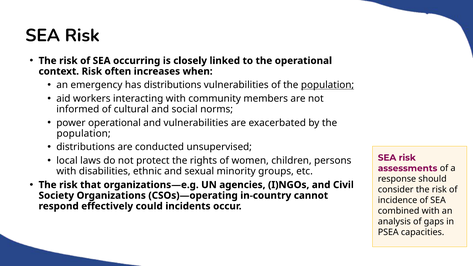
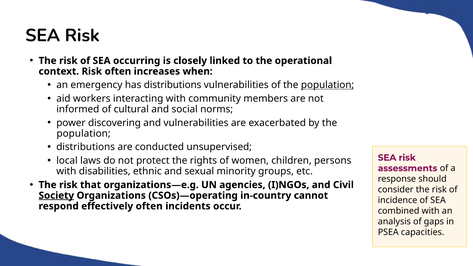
power operational: operational -> discovering (114, 123)
Society underline: none -> present (56, 196)
effectively could: could -> often (149, 206)
